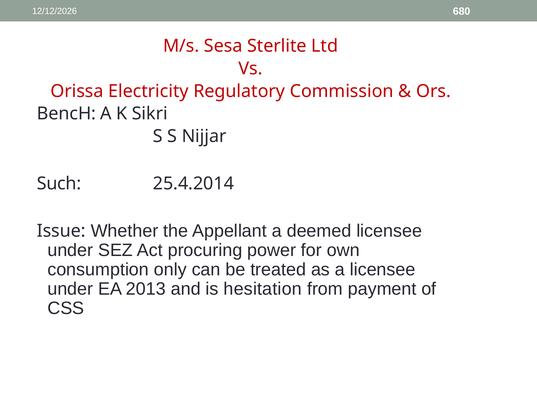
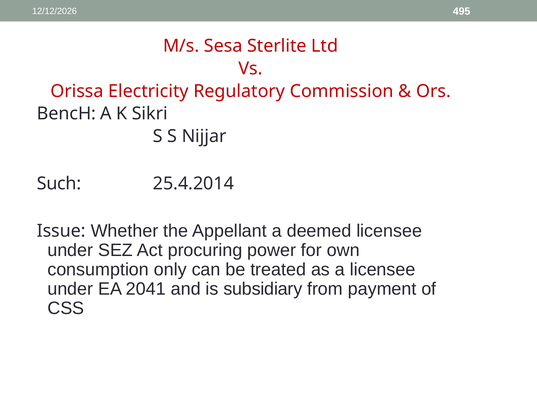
680: 680 -> 495 (462, 11)
2013: 2013 -> 2041 (146, 289)
hesitation: hesitation -> subsidiary (263, 289)
